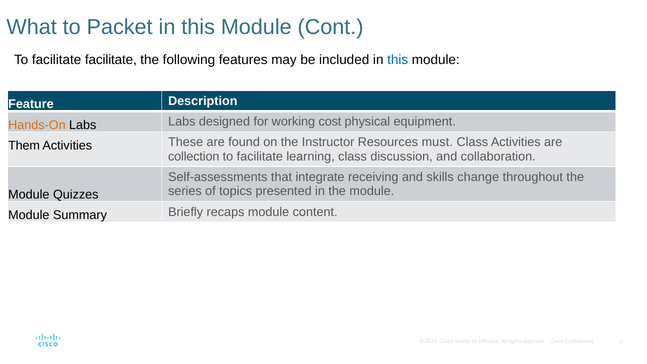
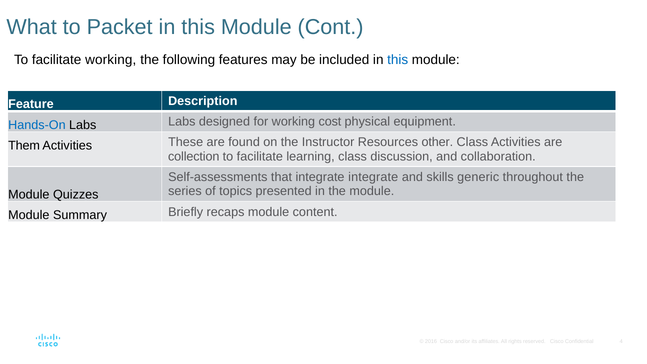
facilitate facilitate: facilitate -> working (111, 60)
Hands-On colour: orange -> blue (37, 125)
must: must -> other (437, 142)
integrate receiving: receiving -> integrate (373, 177)
change: change -> generic (478, 177)
